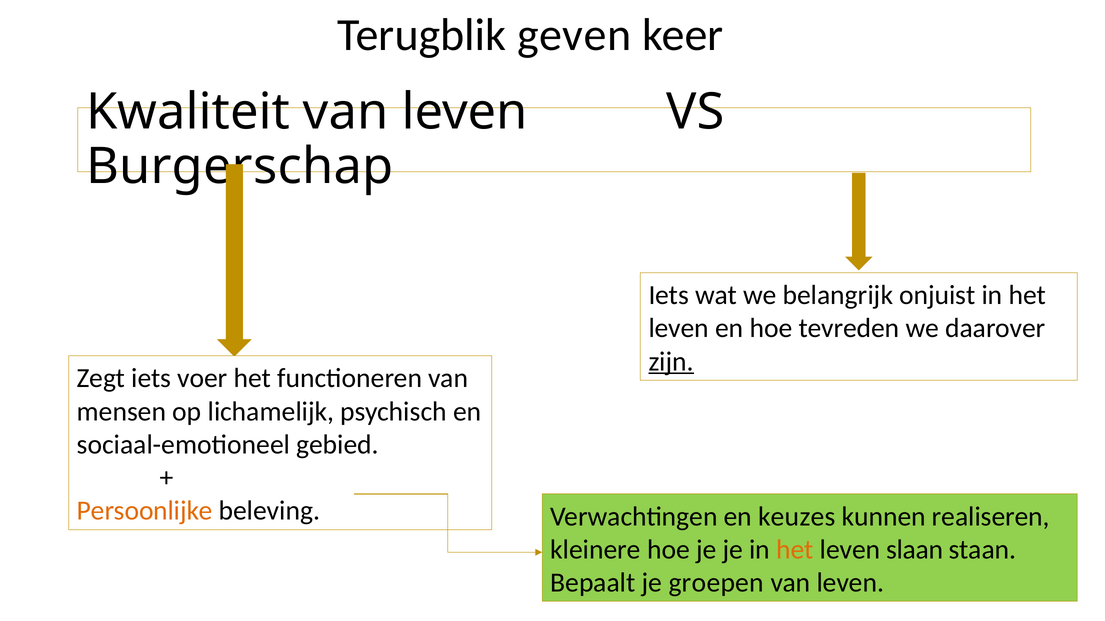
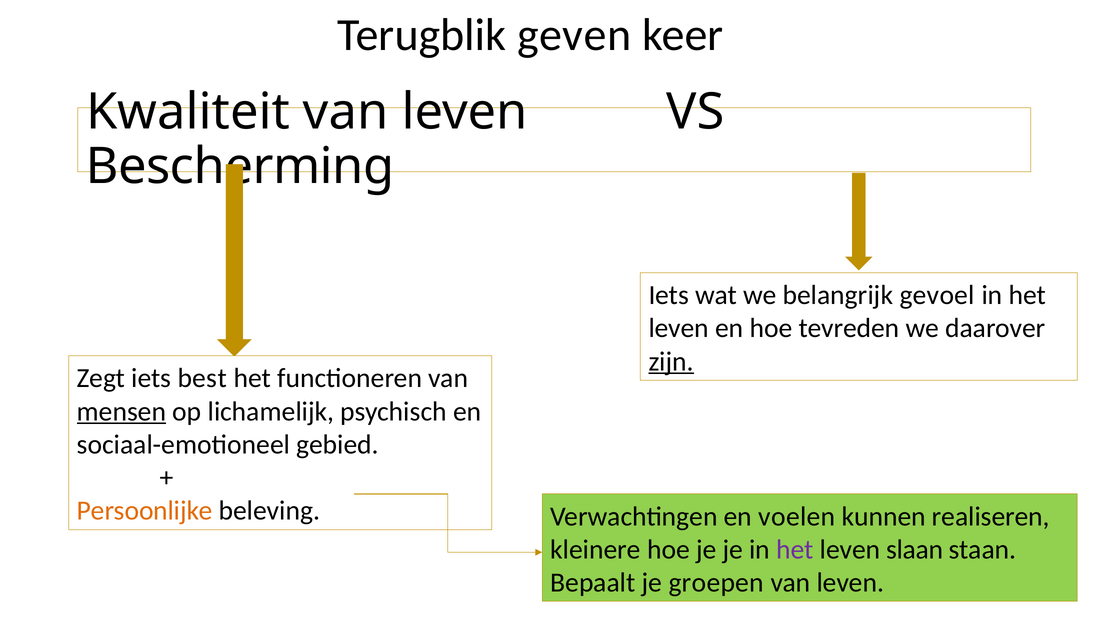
Burgerschap: Burgerschap -> Bescherming (240, 167)
onjuist: onjuist -> gevoel (937, 295)
voer: voer -> best (202, 379)
mensen underline: none -> present (122, 412)
keuzes: keuzes -> voelen (797, 517)
het colour: orange -> purple (795, 550)
